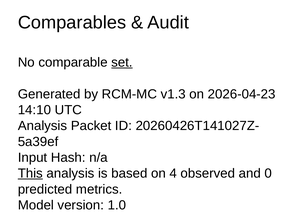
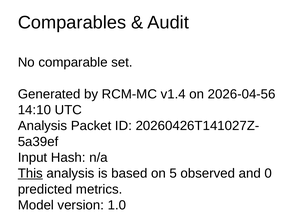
set underline: present -> none (122, 62)
v1.3: v1.3 -> v1.4 (173, 94)
2026-04-23: 2026-04-23 -> 2026-04-56 (242, 94)
4: 4 -> 5 (173, 174)
